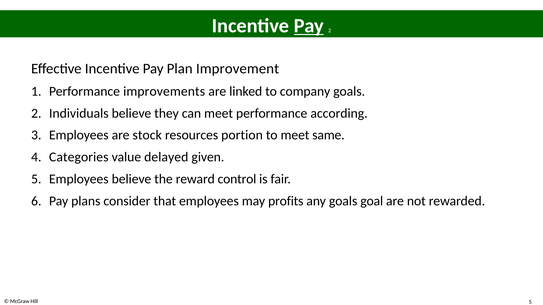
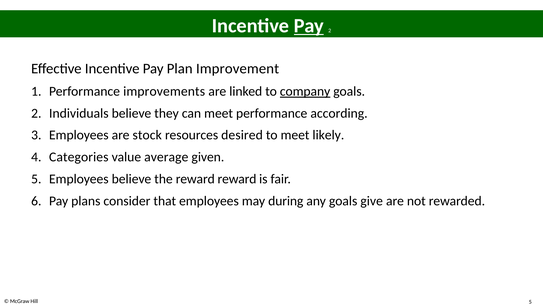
company underline: none -> present (305, 91)
portion: portion -> desired (242, 135)
same: same -> likely (328, 135)
delayed: delayed -> average (166, 157)
reward control: control -> reward (237, 179)
profits: profits -> during (286, 201)
goal: goal -> give (372, 201)
